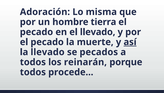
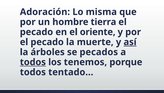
el llevado: llevado -> oriente (98, 32)
la llevado: llevado -> árboles (48, 52)
todos underline: none -> present (33, 62)
reinarán: reinarán -> tenemos (85, 62)
procede: procede -> tentado (71, 72)
